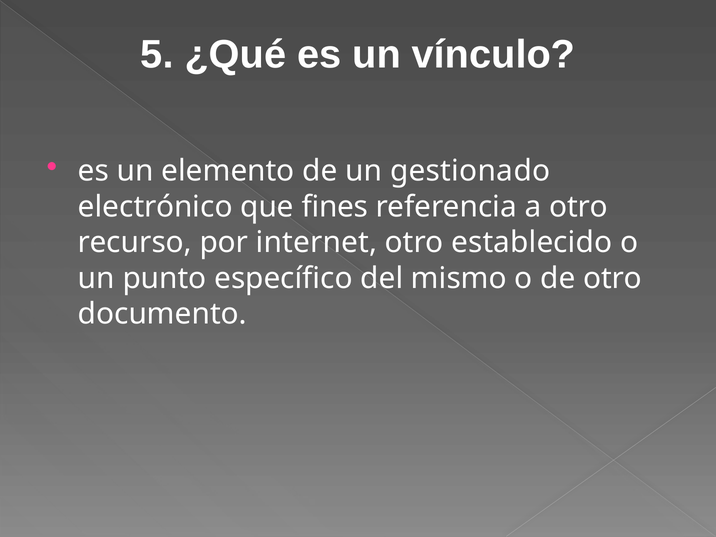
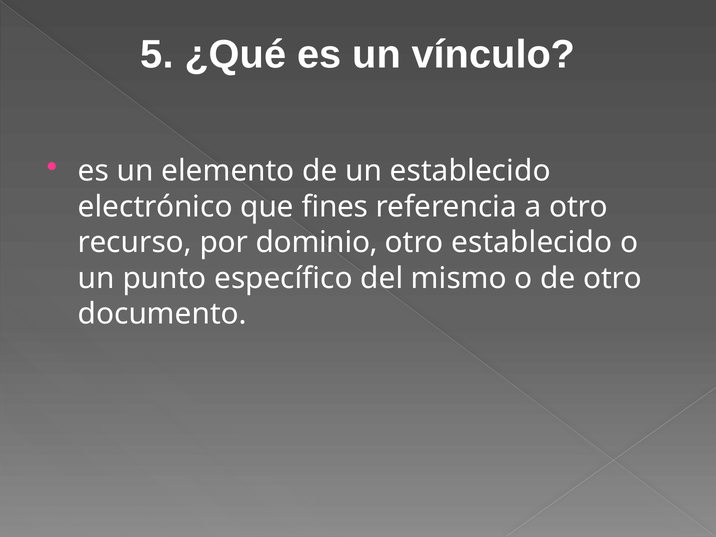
un gestionado: gestionado -> establecido (470, 171)
internet: internet -> dominio (317, 243)
